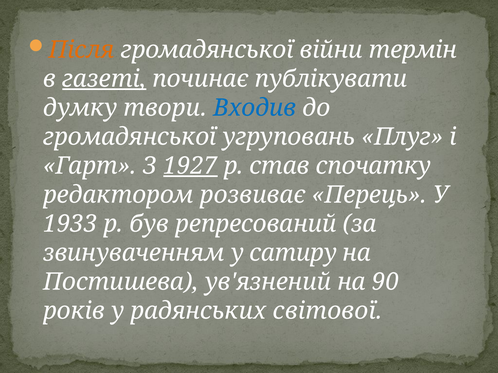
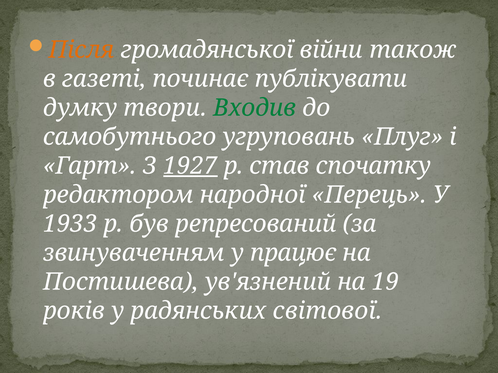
термін: термін -> також (413, 50)
газеті underline: present -> none (104, 79)
Входив colour: blue -> green (255, 108)
громадянської: громадянської -> самобутнього (130, 137)
розвиває: розвиває -> народної (253, 195)
сатиру: сатиру -> працює (293, 253)
90: 90 -> 19 (386, 282)
